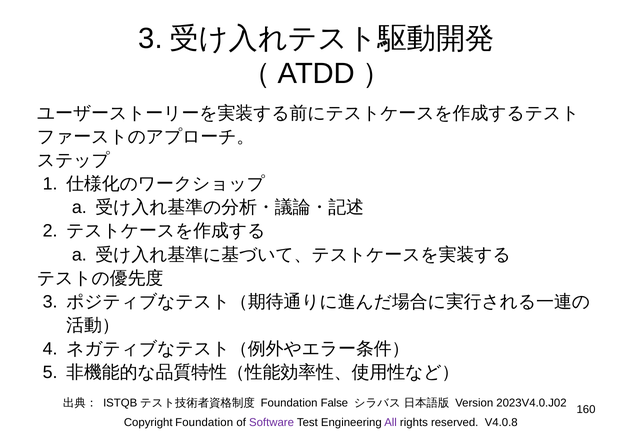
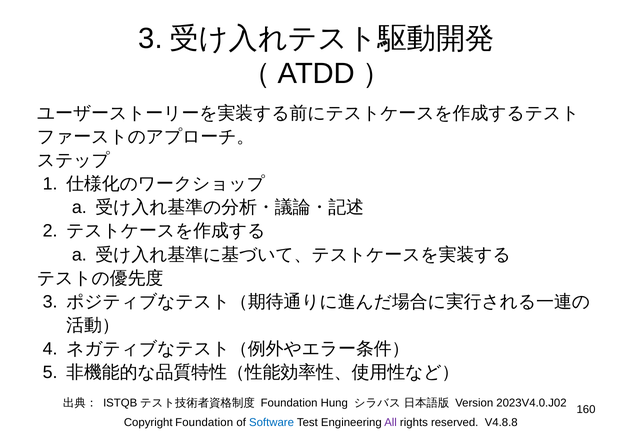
False: False -> Hung (334, 403)
Software colour: purple -> blue (272, 423)
V4.0.8: V4.0.8 -> V4.8.8 (501, 423)
